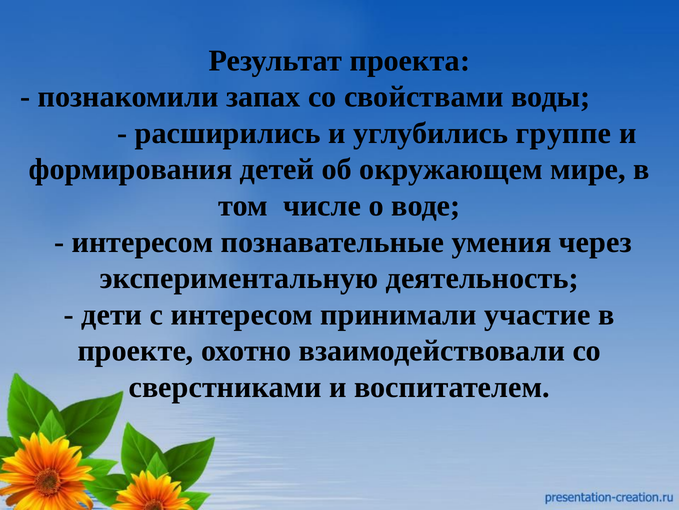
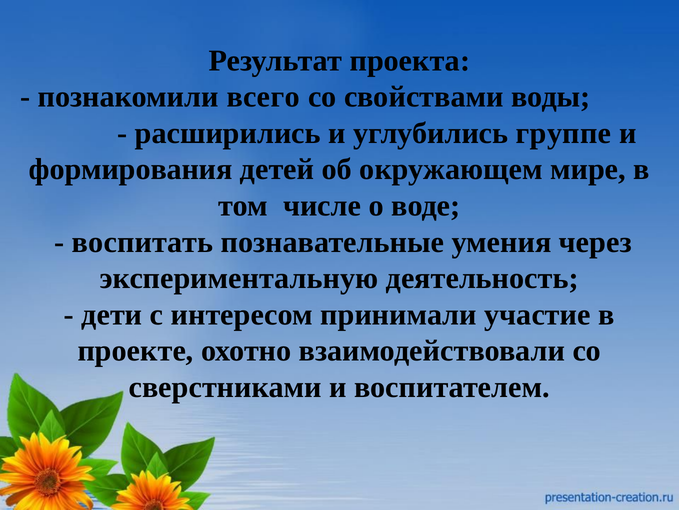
запах: запах -> всего (263, 97)
интересом: интересом -> воспитать (143, 242)
